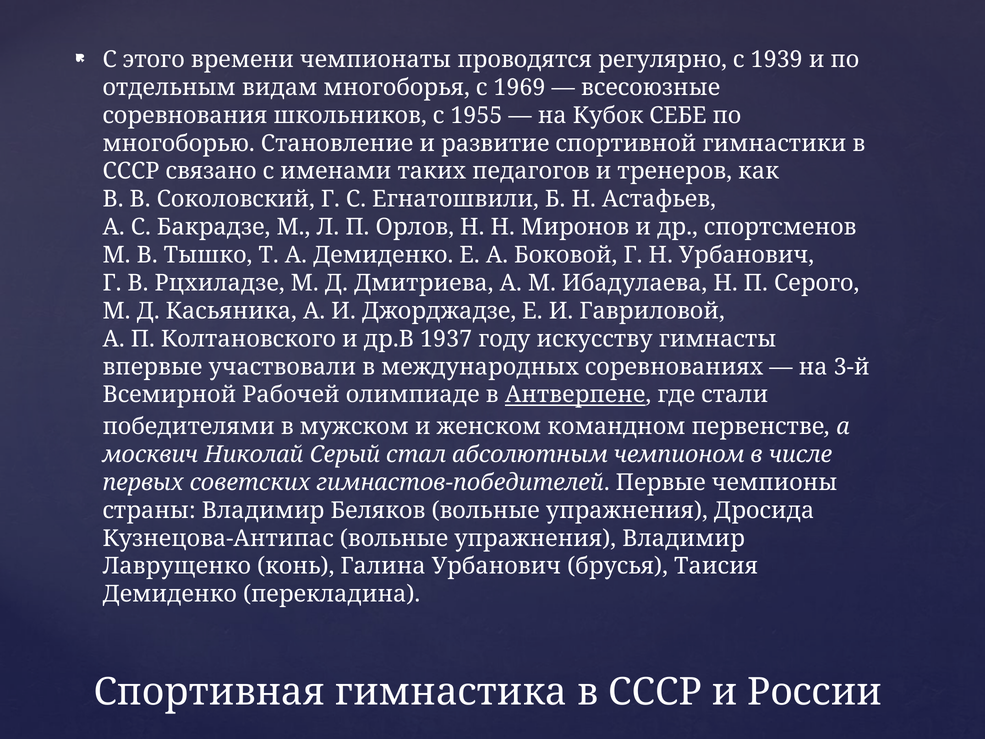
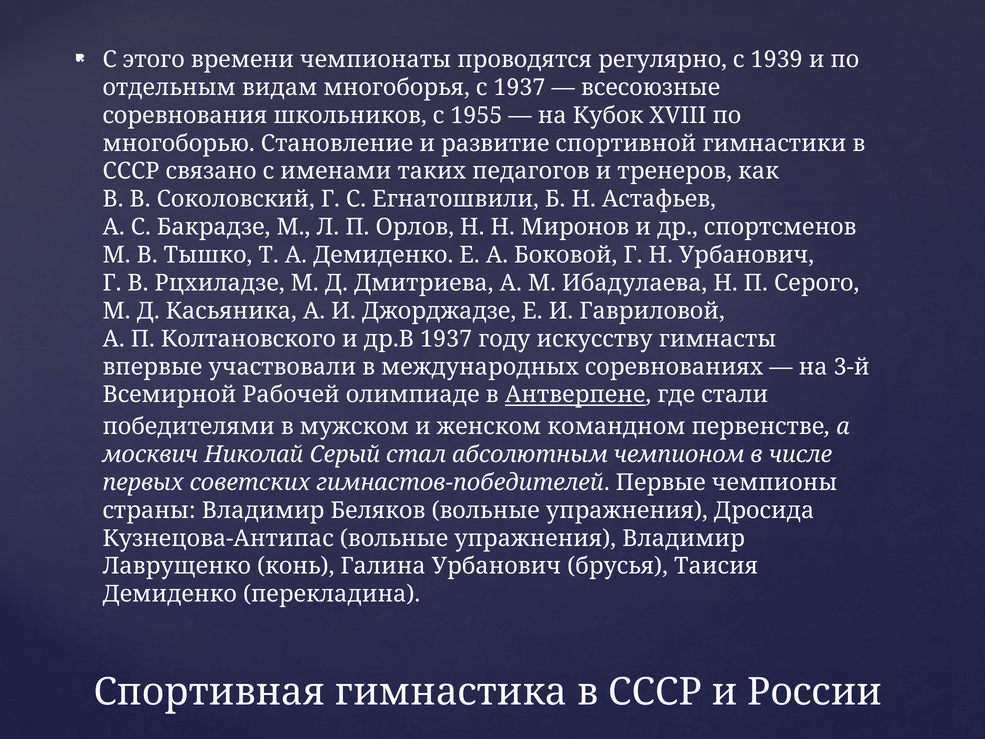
с 1969: 1969 -> 1937 (519, 87)
СЕБЕ: СЕБЕ -> XVIII (678, 115)
